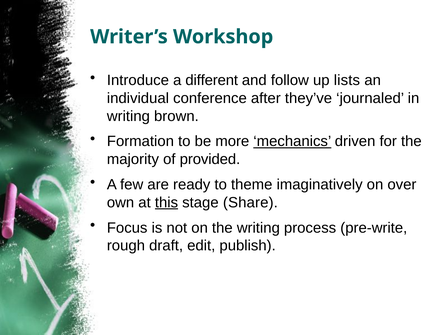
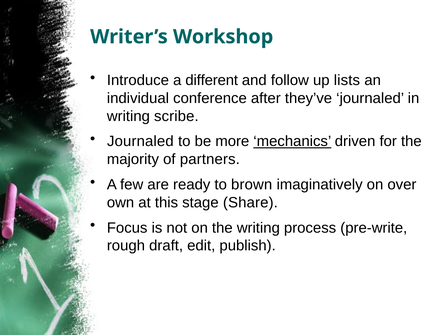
brown: brown -> scribe (176, 116)
Formation: Formation -> Journaled (140, 142)
provided: provided -> partners (210, 159)
theme: theme -> brown (252, 185)
this underline: present -> none (166, 203)
